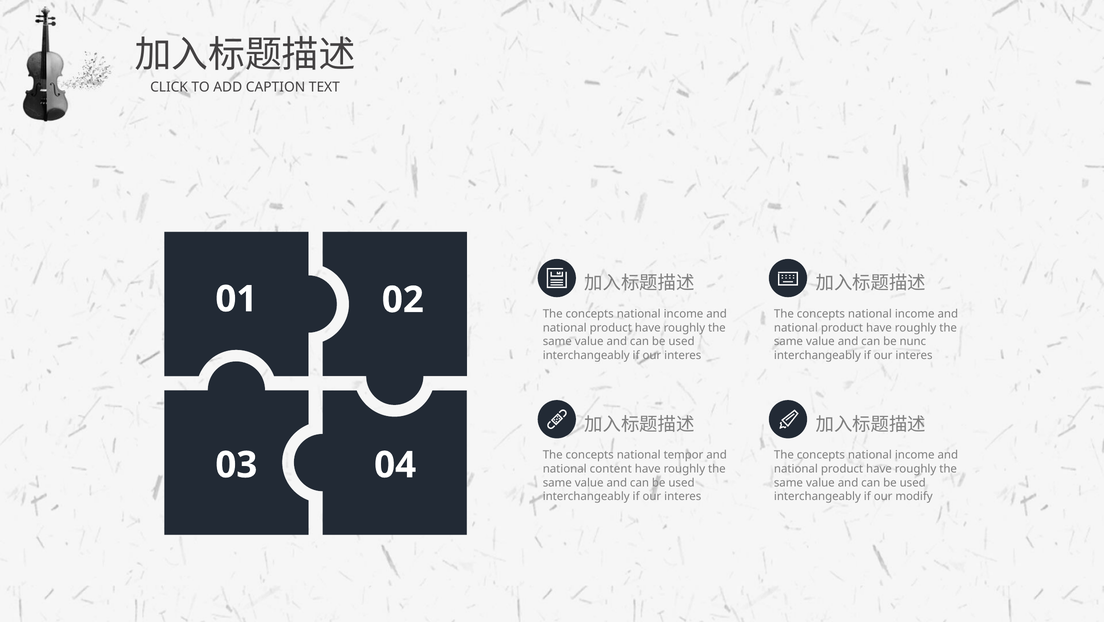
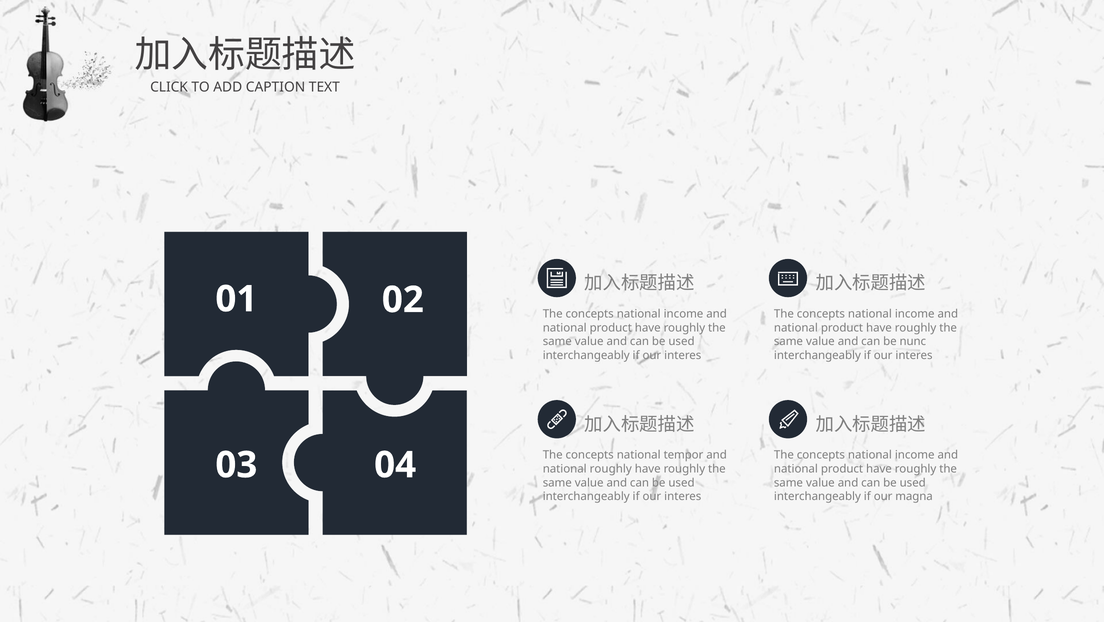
national content: content -> roughly (611, 468)
modify: modify -> magna (914, 496)
